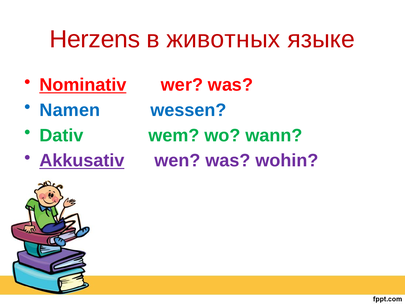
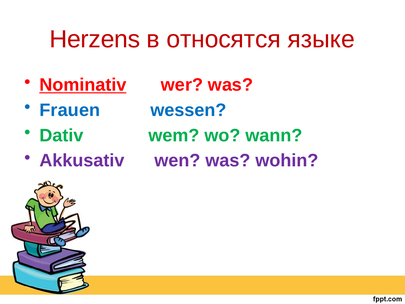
животных: животных -> относятся (224, 39)
Namen: Namen -> Frauen (70, 110)
Akkusativ underline: present -> none (82, 161)
